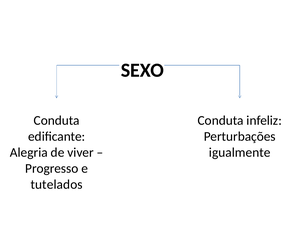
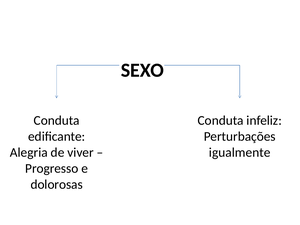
tutelados: tutelados -> dolorosas (57, 185)
